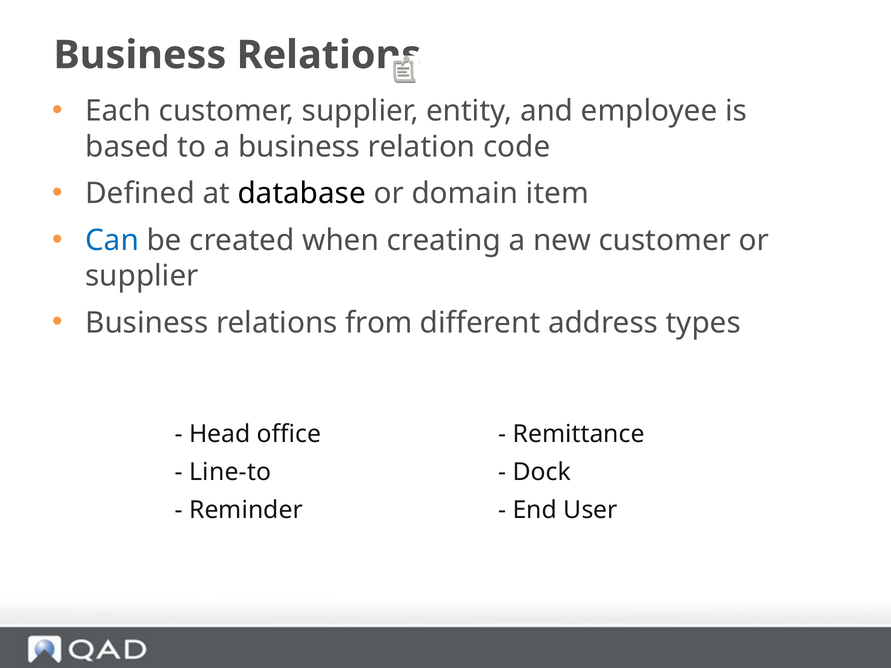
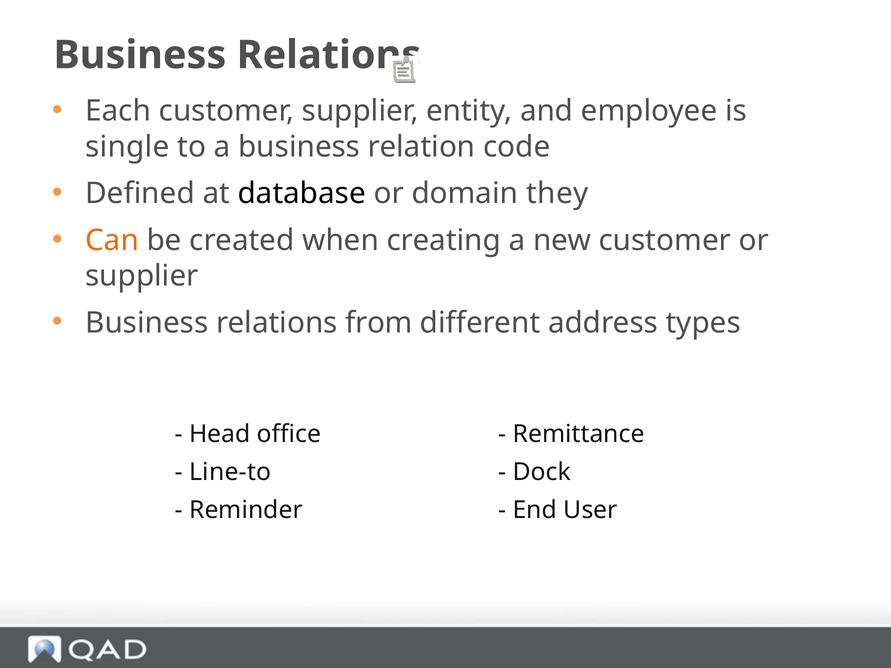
based: based -> single (127, 147)
item: item -> they (557, 194)
Can colour: blue -> orange (112, 240)
